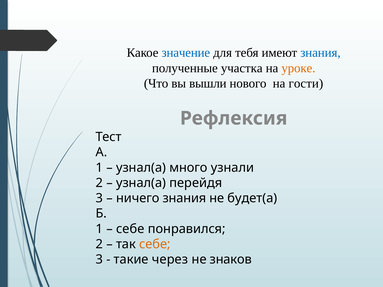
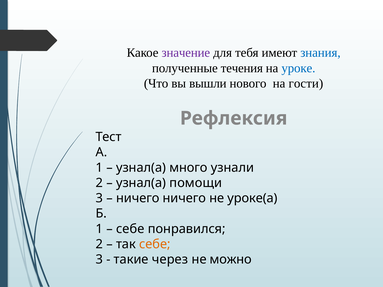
значение colour: blue -> purple (186, 53)
участка: участка -> течения (242, 68)
уроке colour: orange -> blue (298, 68)
перейдя: перейдя -> помощи (196, 183)
ничего знания: знания -> ничего (184, 198)
будет(а: будет(а -> уроке(а (252, 198)
знаков: знаков -> можно (231, 260)
